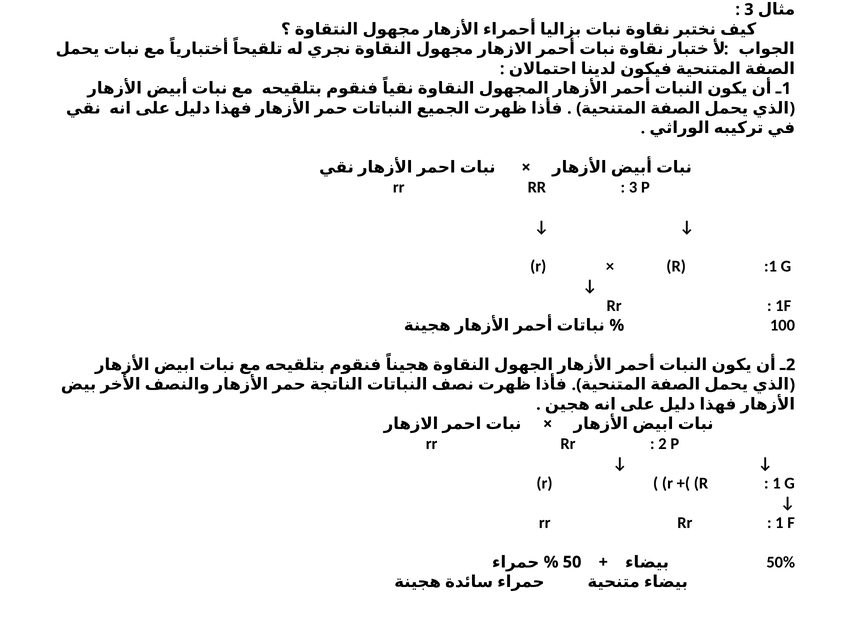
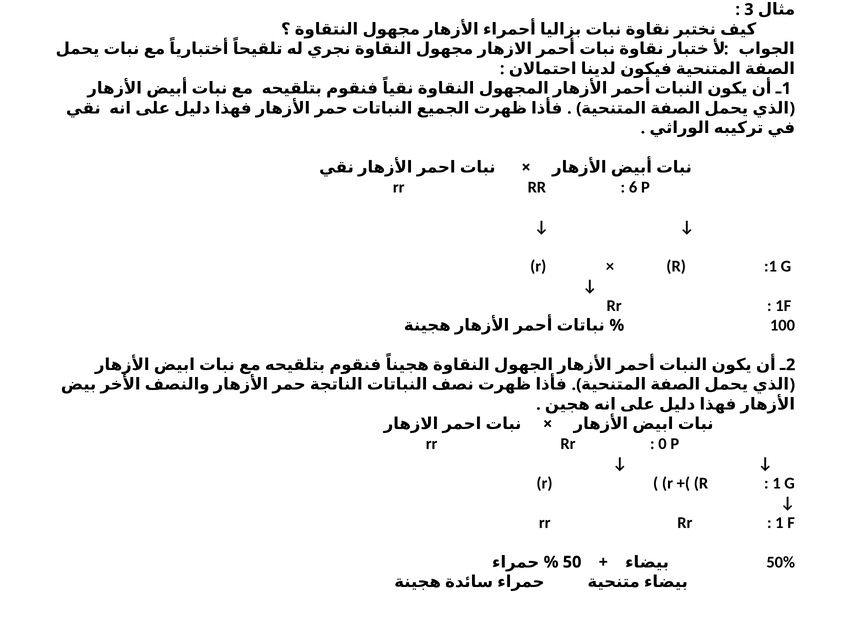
3: 3 -> 6 (633, 187)
2: 2 -> 0 (663, 444)
